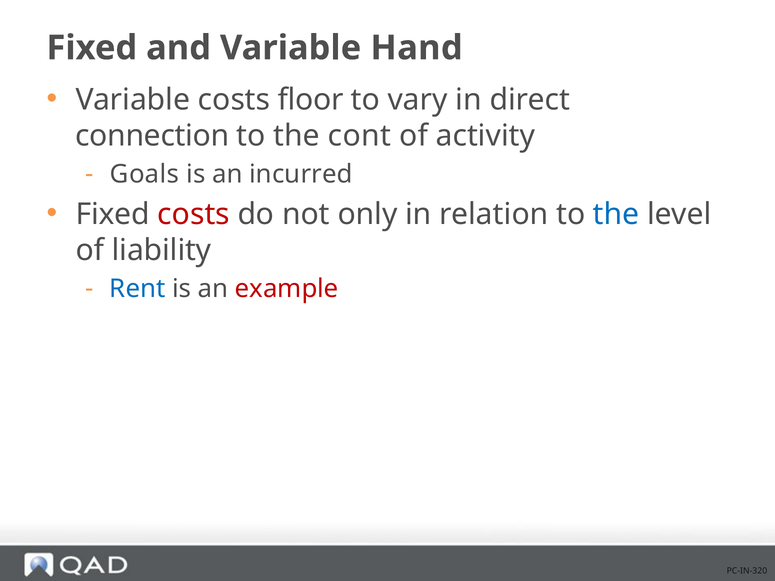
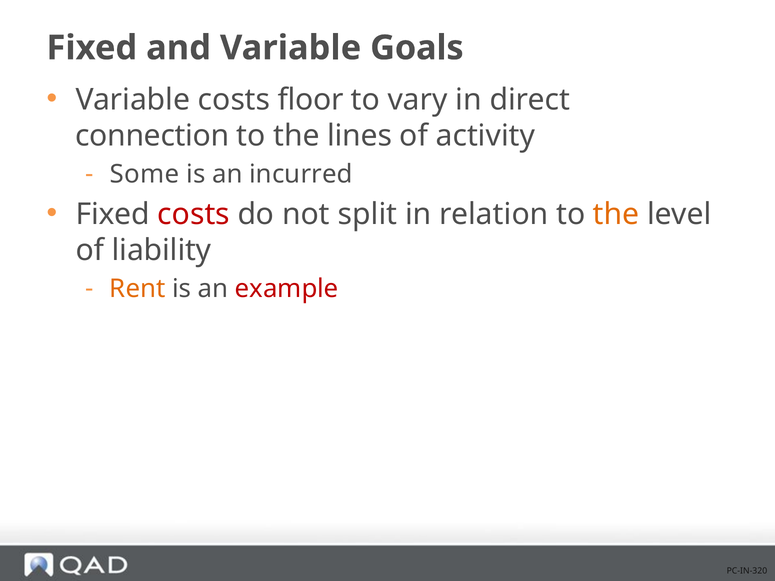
Hand: Hand -> Goals (417, 48)
cont: cont -> lines (360, 136)
Goals: Goals -> Some (144, 174)
only: only -> split (367, 214)
the colour: blue -> orange (616, 214)
Rent colour: blue -> orange (137, 289)
